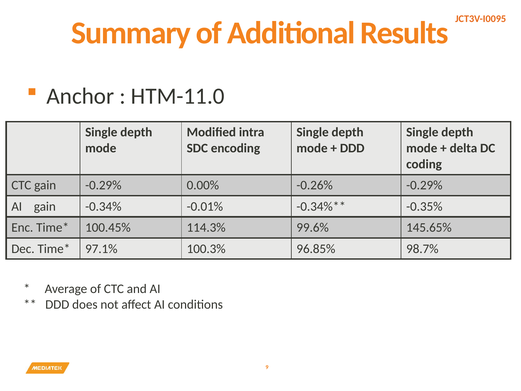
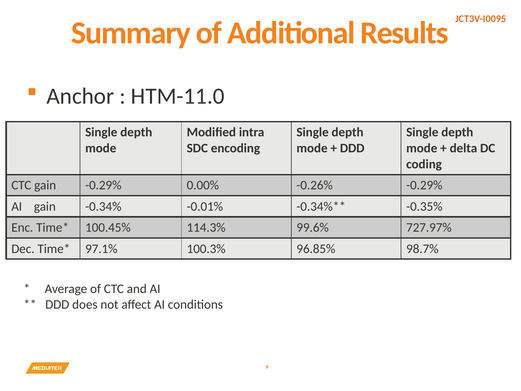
145.65%: 145.65% -> 727.97% (429, 227)
